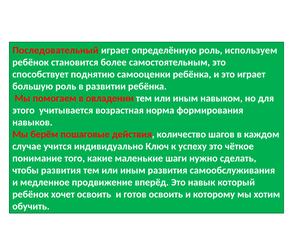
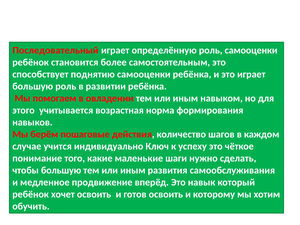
роль используем: используем -> самооценки (251, 50)
чтобы развития: развития -> большую (61, 170)
